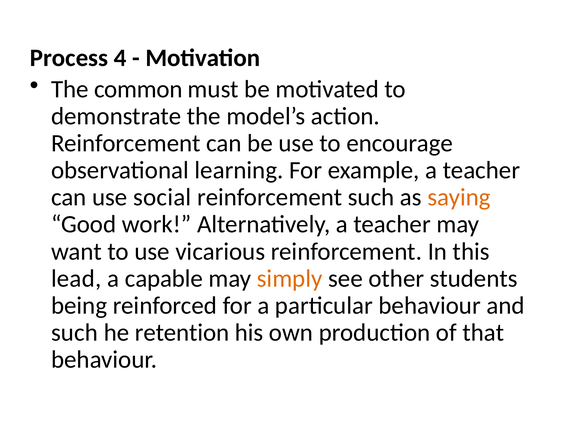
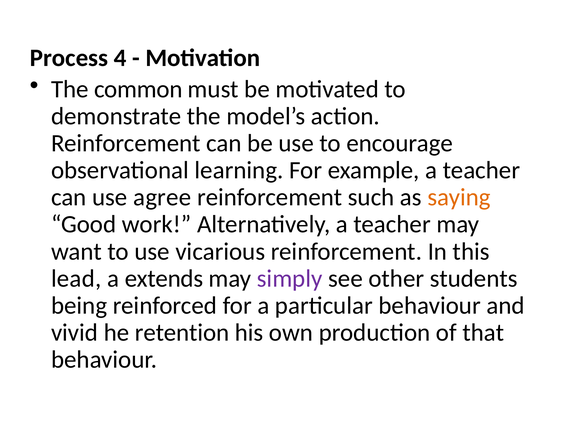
social: social -> agree (162, 197)
capable: capable -> extends (164, 278)
simply colour: orange -> purple (290, 278)
such: such -> vivid (75, 332)
